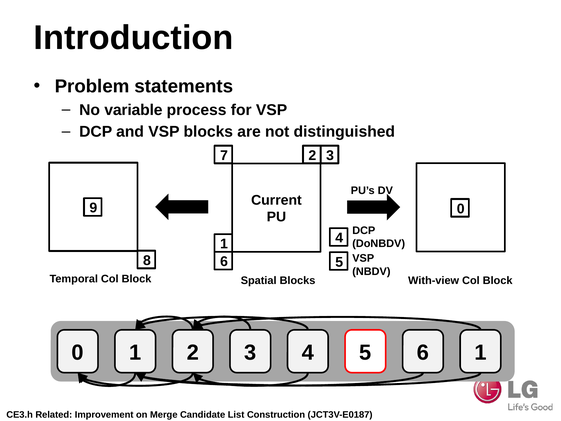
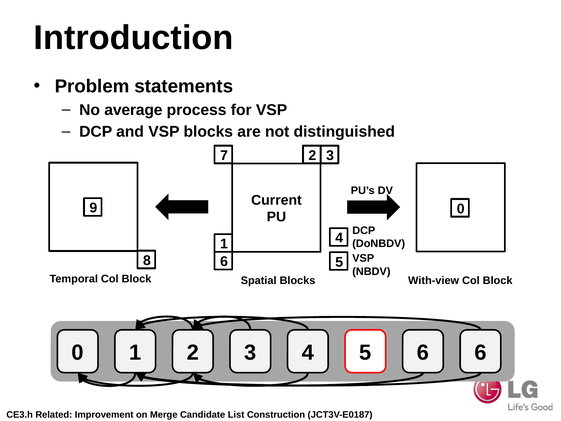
variable: variable -> average (133, 110)
6 1: 1 -> 6 (480, 353)
